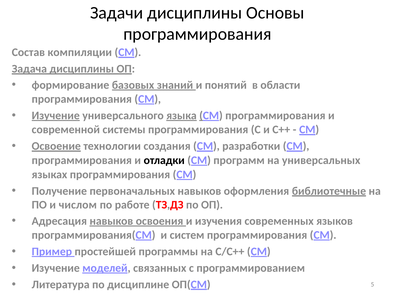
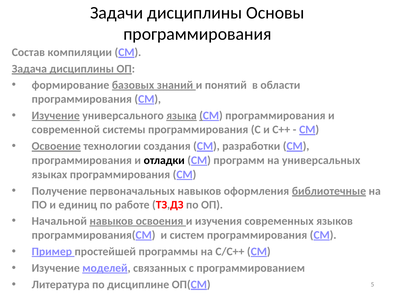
числом: числом -> единиц (78, 205)
Адресация: Адресация -> Начальной (59, 221)
